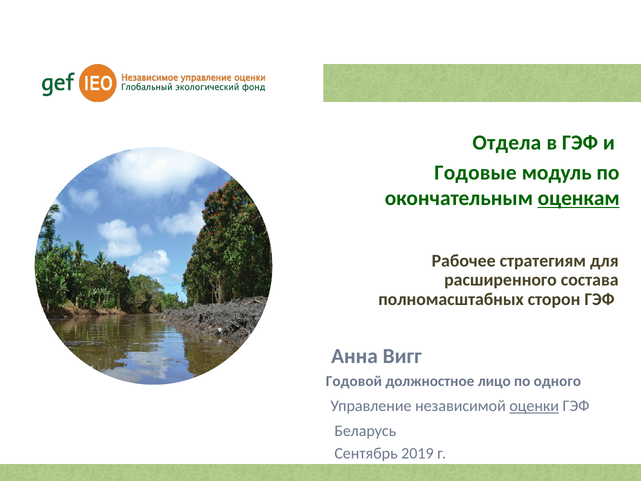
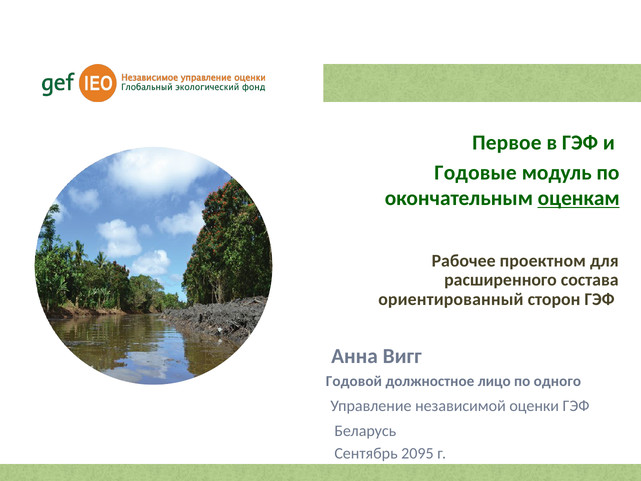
Отдела: Отдела -> Первое (507, 143)
стратегиям: стратегиям -> проектном (543, 261)
полномасштабных: полномасштабных -> ориентированный (451, 299)
оценки underline: present -> none (534, 406)
2019: 2019 -> 2095 (417, 453)
